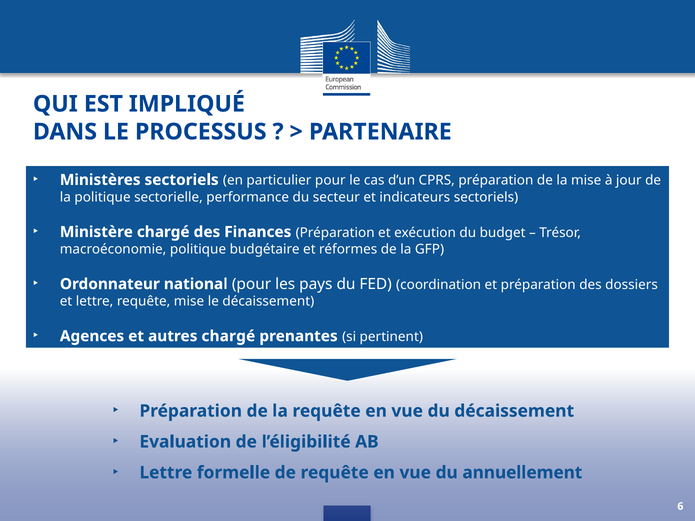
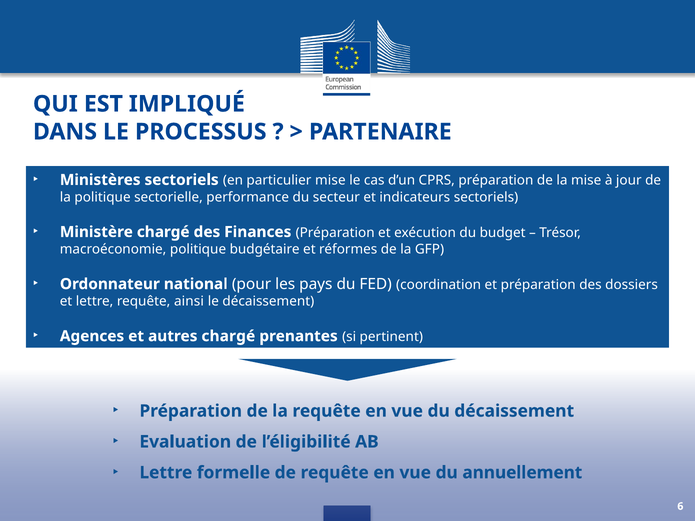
particulier pour: pour -> mise (330, 181)
requête mise: mise -> ainsi (189, 301)
